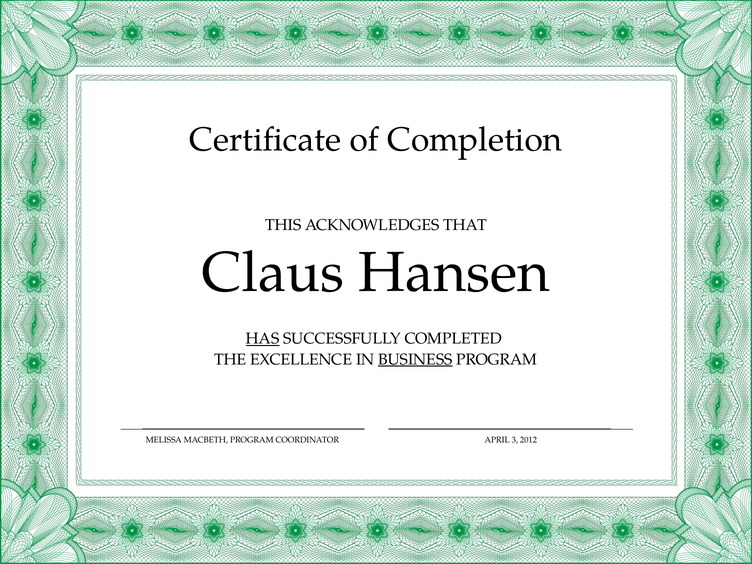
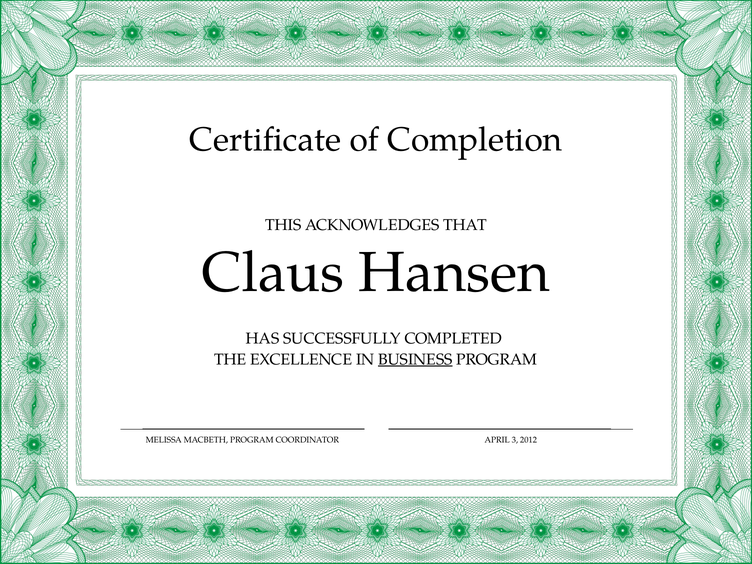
HAS underline: present -> none (263, 339)
